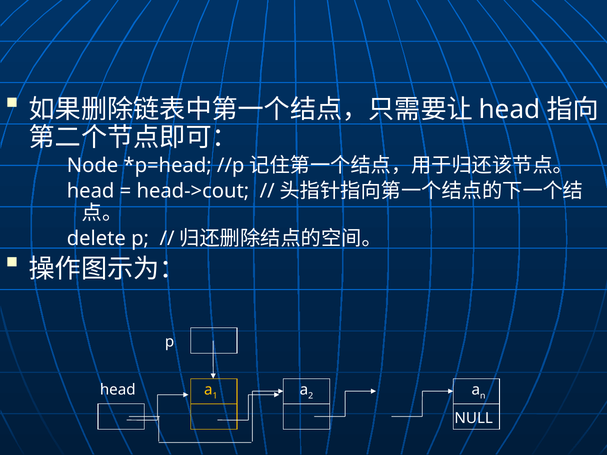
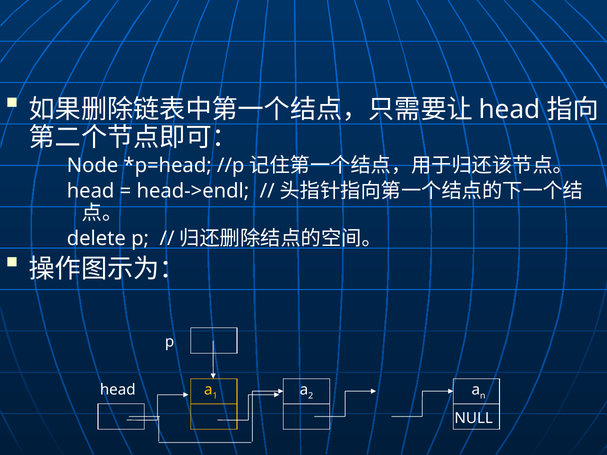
head->cout: head->cout -> head->endl (193, 191)
